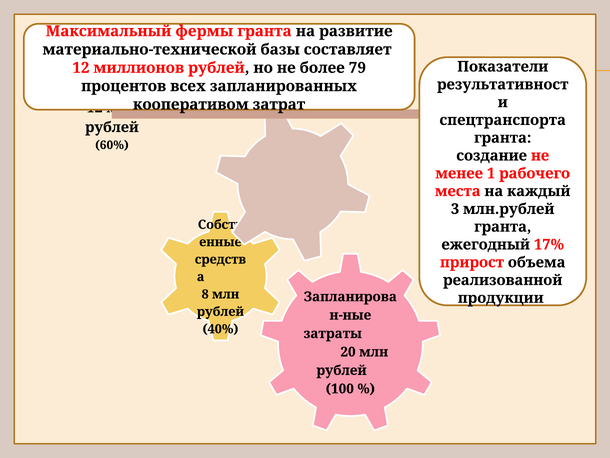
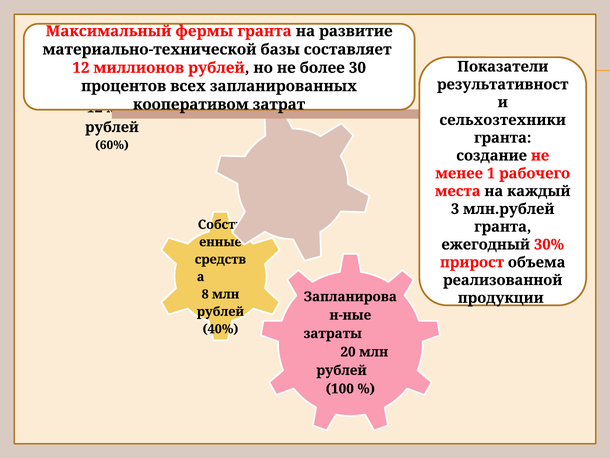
79: 79 -> 30 (357, 68)
спецтранспорта: спецтранспорта -> сельхозтехники (503, 120)
17%: 17% -> 30% (549, 244)
